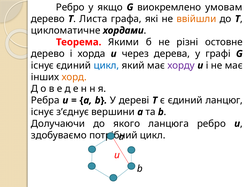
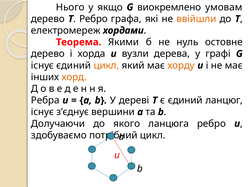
Ребро: Ребро -> Нього (70, 7)
Листа: Листа -> Ребро (93, 19)
цикломатичне: цикломатичне -> електромереж (66, 31)
різні: різні -> нуль (187, 42)
через: через -> вузли (135, 54)
цикл colour: blue -> orange (106, 66)
хорду colour: purple -> orange (181, 66)
